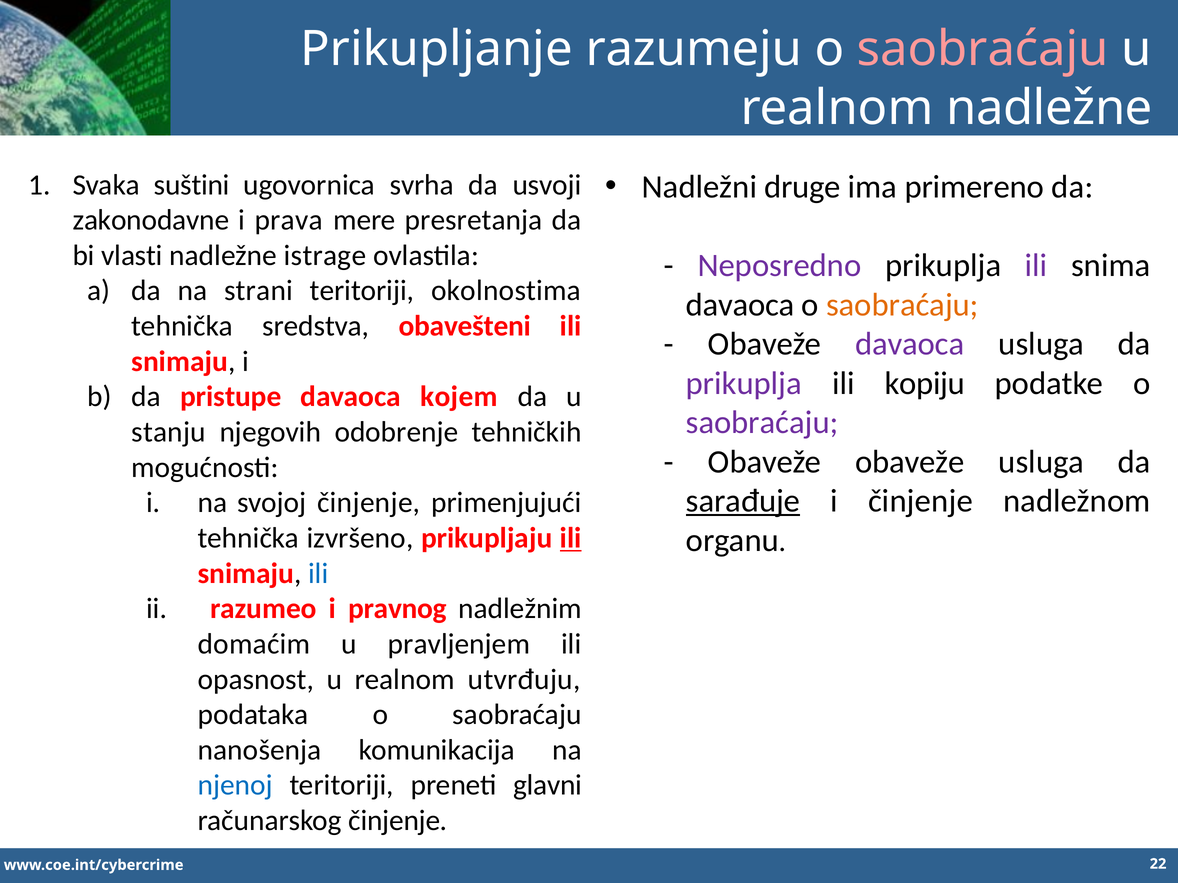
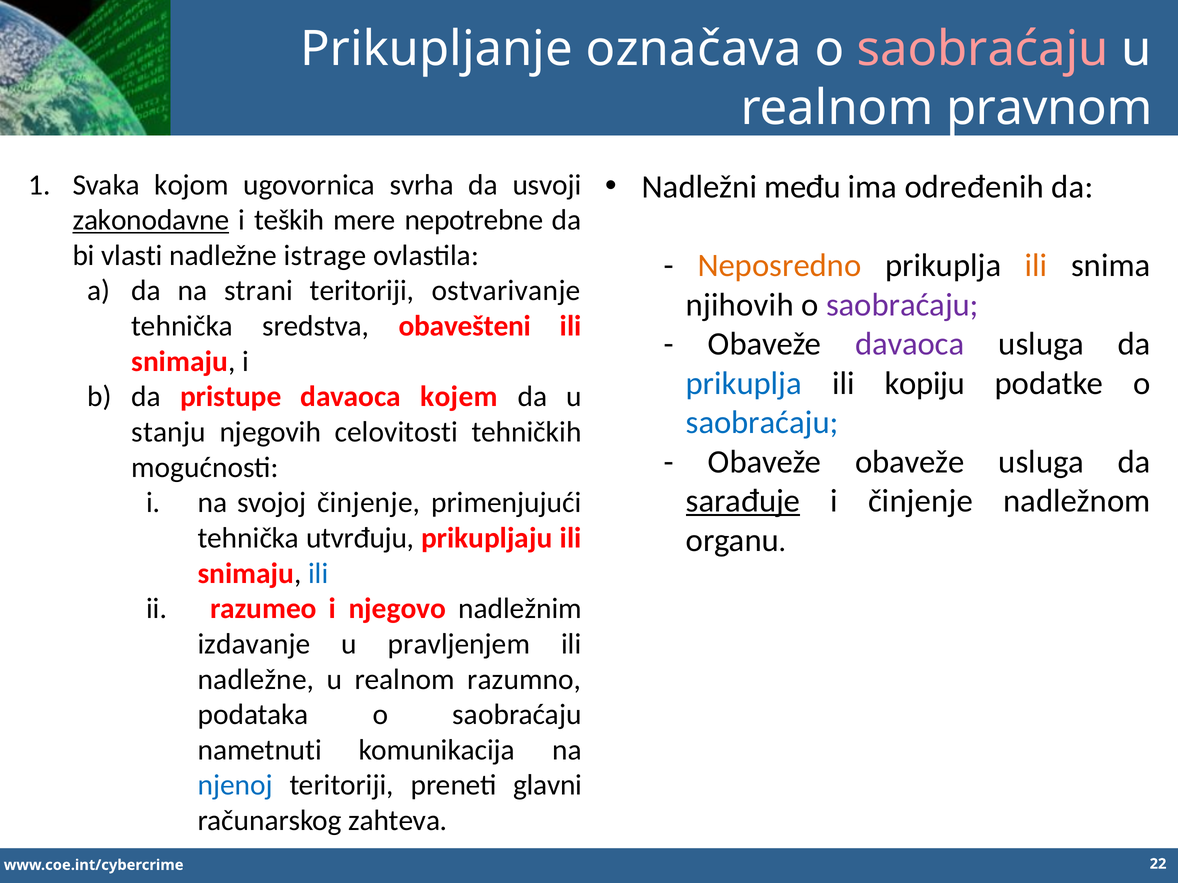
razumeju: razumeju -> označava (694, 49)
realnom nadležne: nadležne -> pravnom (1049, 108)
druge: druge -> među (803, 187)
primereno: primereno -> određenih (974, 187)
suštini: suštini -> kojom (192, 185)
zakonodavne underline: none -> present (151, 220)
prava: prava -> teških (289, 220)
presretanja: presretanja -> nepotrebne (474, 220)
Neposredno colour: purple -> orange (779, 266)
ili colour: purple -> orange (1036, 266)
okolnostima: okolnostima -> ostvarivanje (506, 291)
davaoca: davaoca -> njihovih (740, 305)
saobraćaju colour: orange -> purple (902, 305)
prikuplja colour: purple -> blue (744, 384)
saobraćaju colour: purple -> blue (762, 423)
odobrenje: odobrenje -> celovitosti (396, 432)
izvršeno: izvršeno -> utvrđuju (360, 538)
ili underline: present -> none (571, 538)
pravnog: pravnog -> njegovo (397, 609)
domaćim: domaćim -> izdavanje (254, 644)
opasnost: opasnost -> nadležne (256, 680)
utvrđuju: utvrđuju -> razumno (524, 680)
nanošenja: nanošenja -> nametnuti (260, 750)
računarskog činjenje: činjenje -> zahteva (398, 821)
